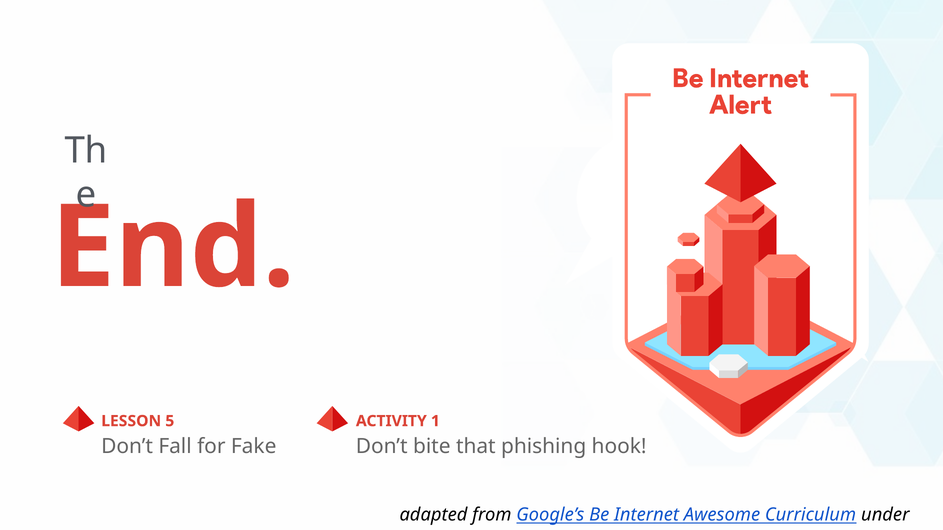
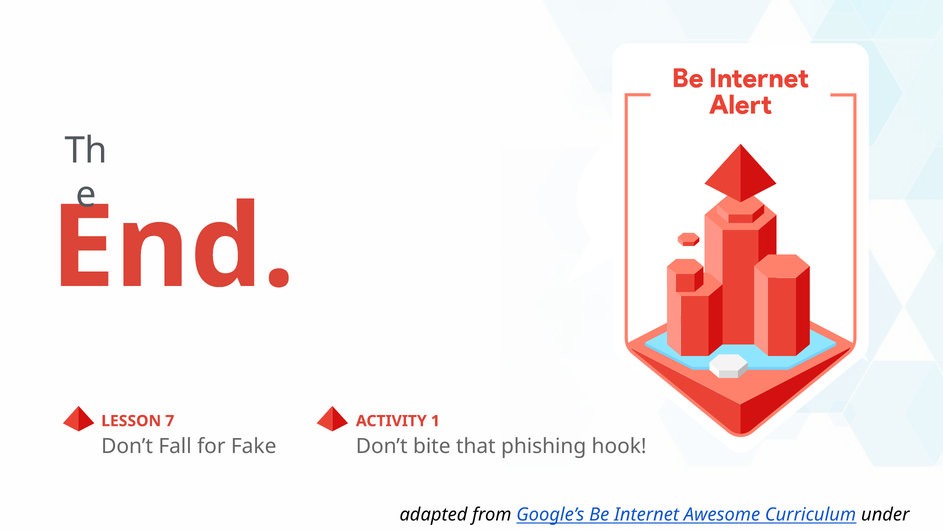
5: 5 -> 7 (170, 421)
